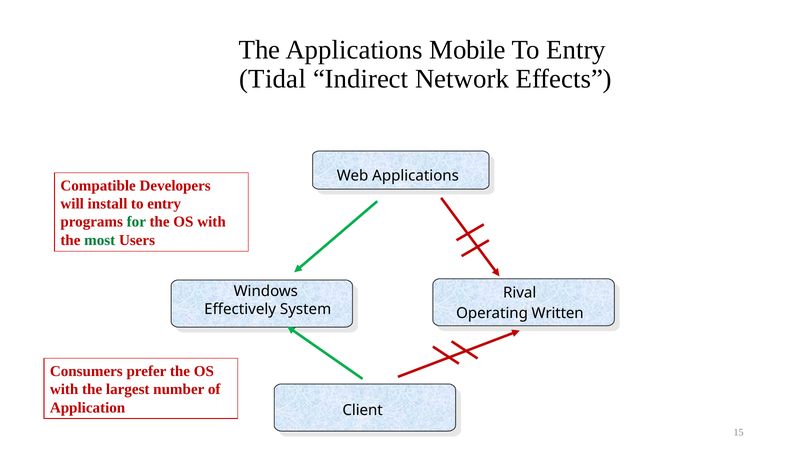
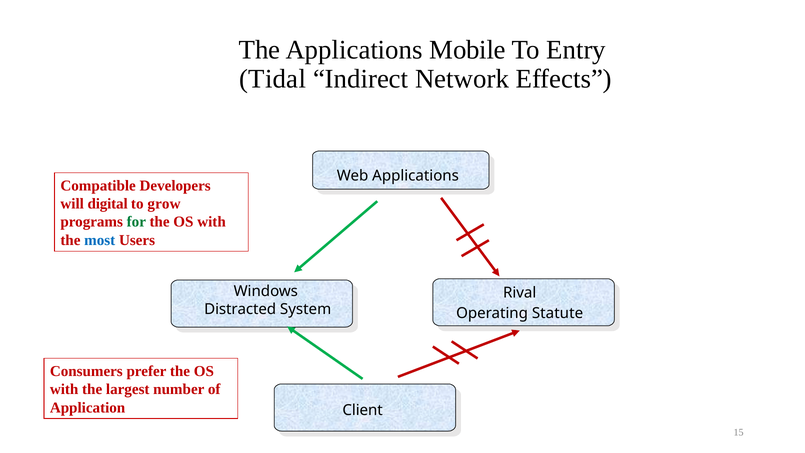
install: install -> digital (108, 204)
entry: entry -> grow (164, 204)
most colour: green -> blue (100, 240)
Effectively: Effectively -> Distracted (240, 309)
Written: Written -> Statute (558, 313)
